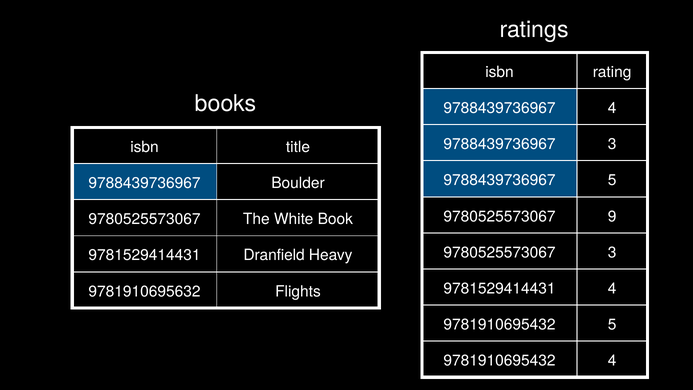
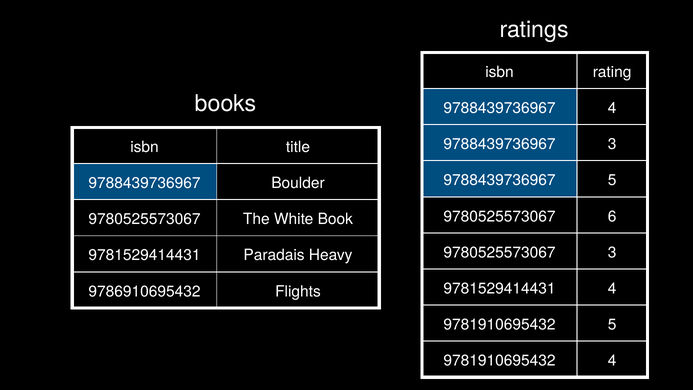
9: 9 -> 6 (612, 216)
Dranfield: Dranfield -> Paradais (274, 255)
9781910695632: 9781910695632 -> 9786910695432 (144, 291)
